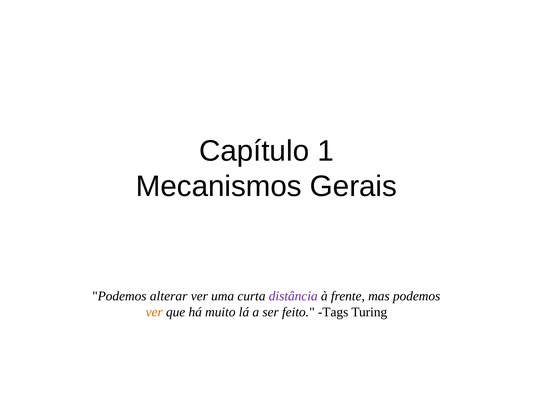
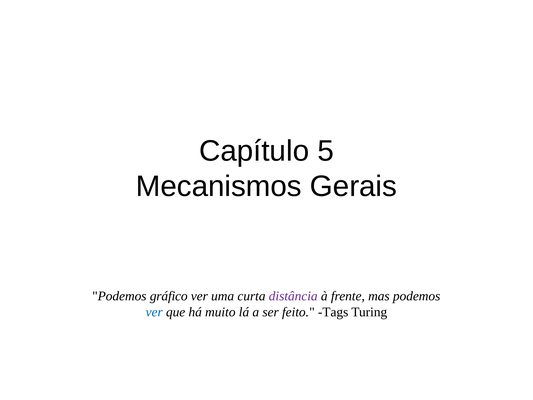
1: 1 -> 5 (326, 151)
alterar: alterar -> gráfico (169, 296)
ver colour: orange -> blue (154, 312)
